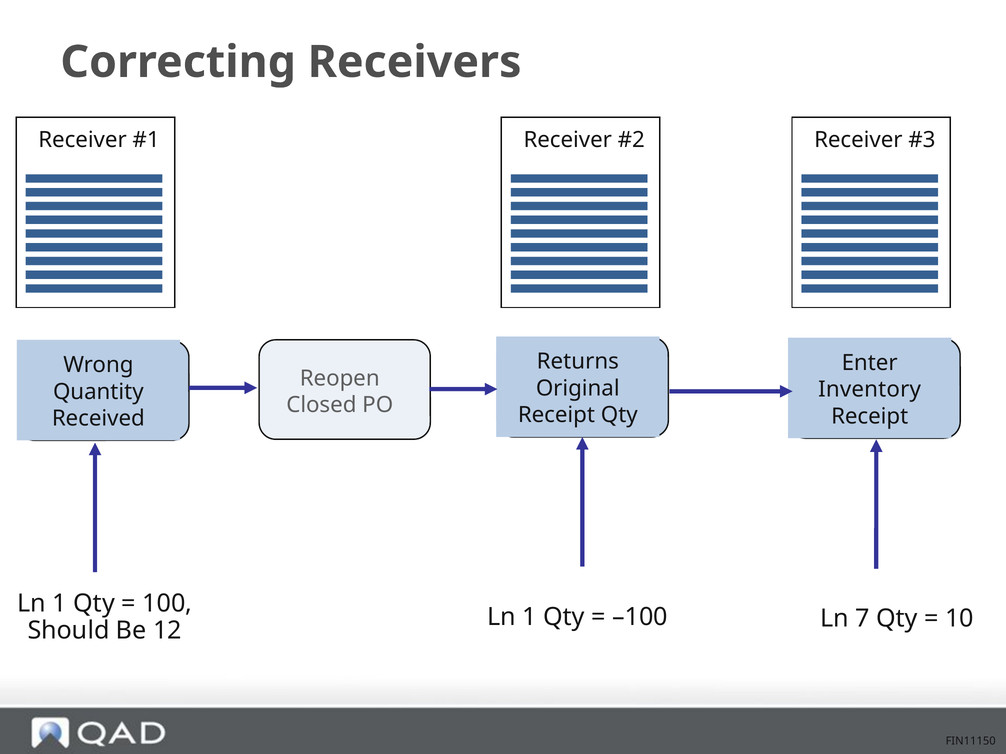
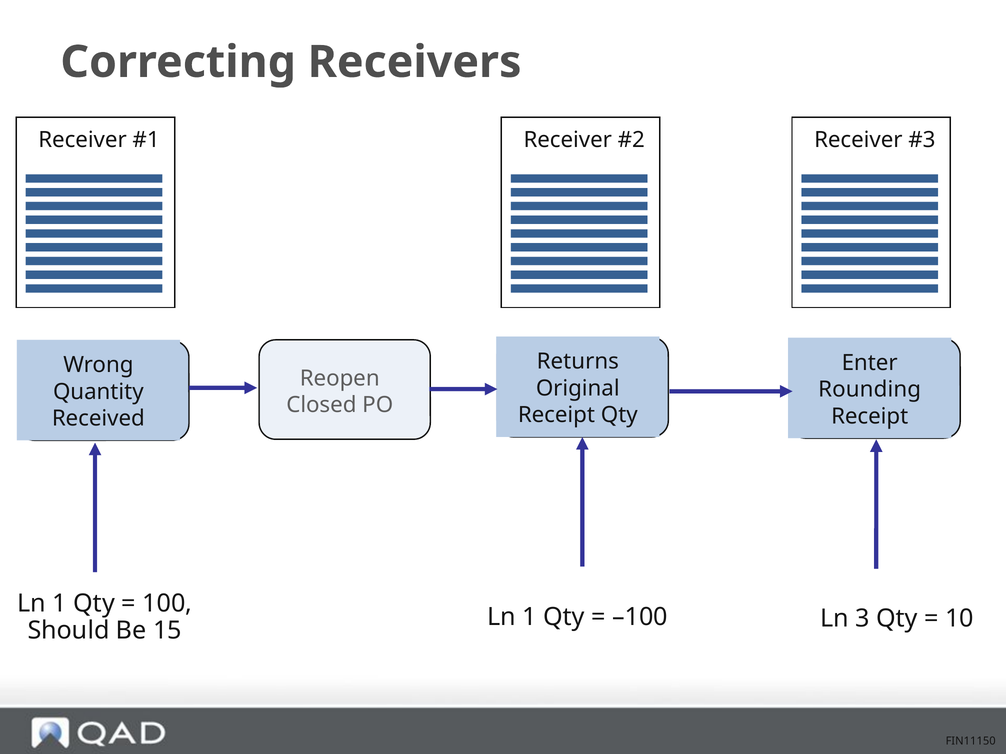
Inventory: Inventory -> Rounding (870, 390)
7: 7 -> 3 (862, 619)
12: 12 -> 15 (167, 631)
